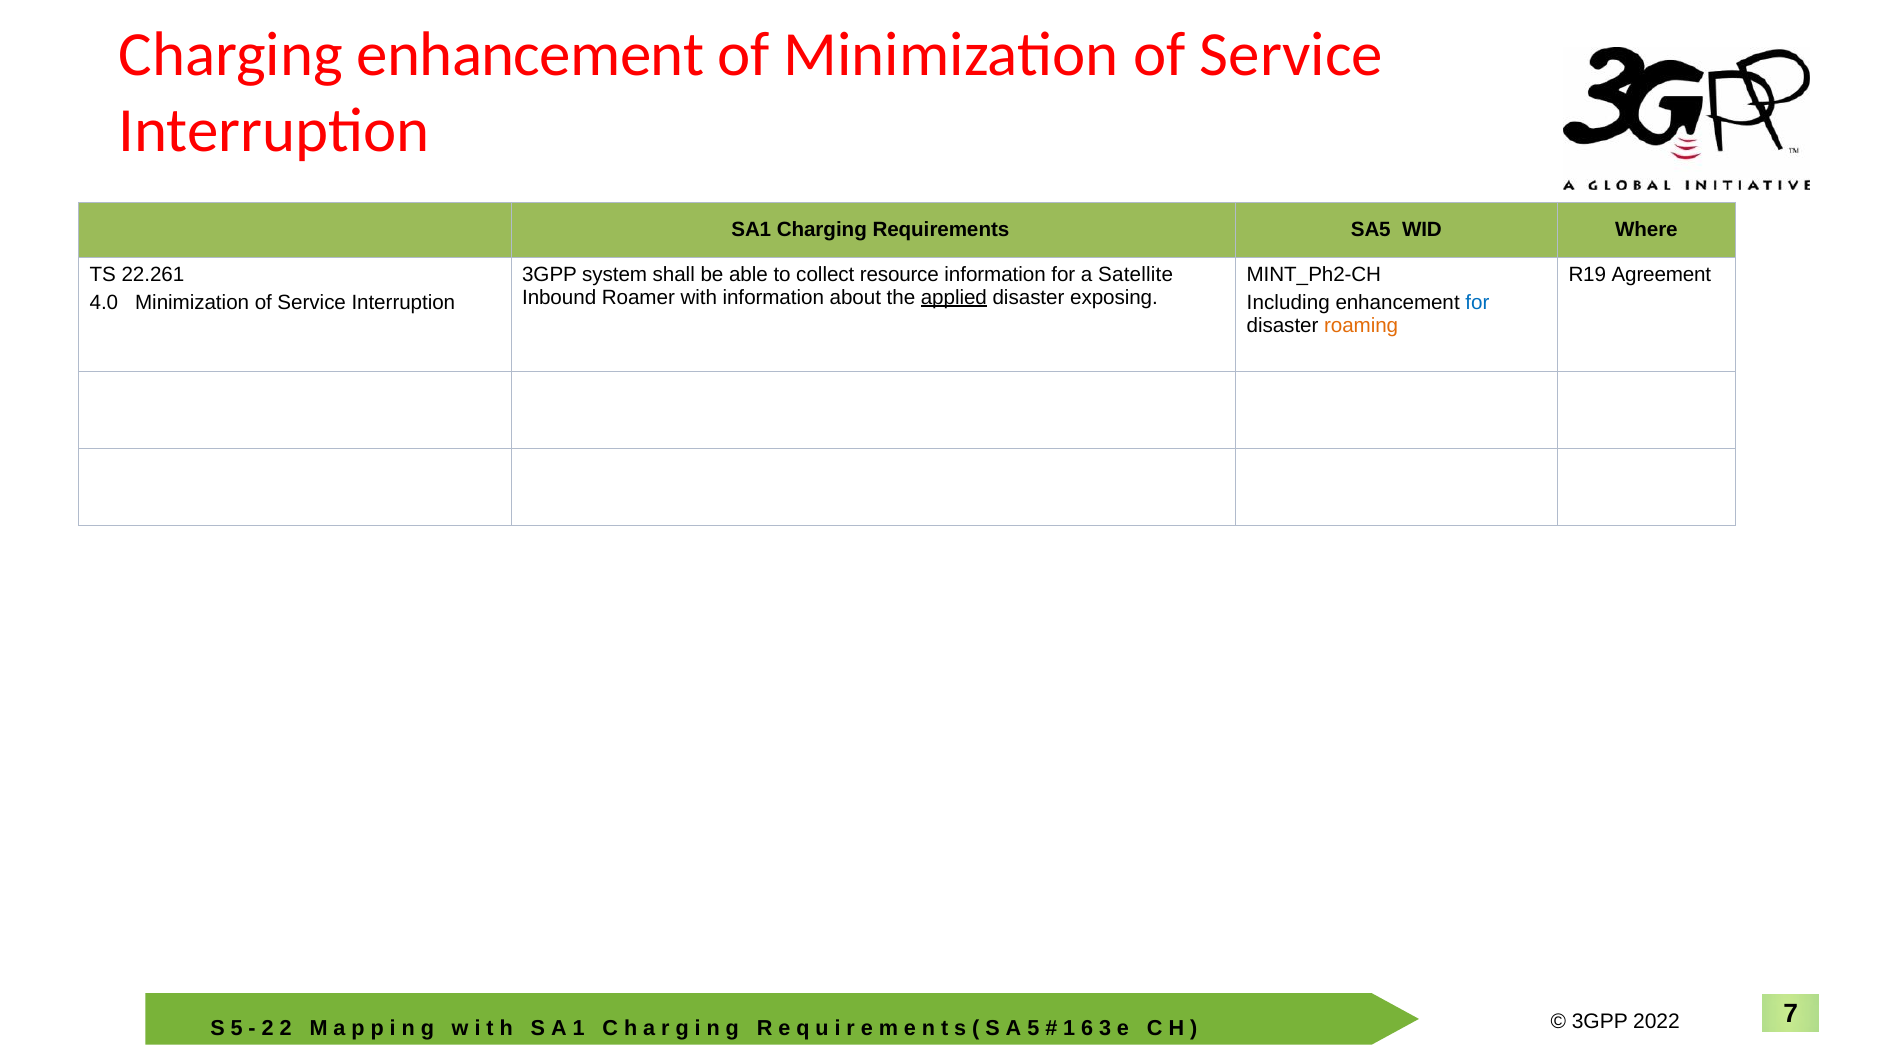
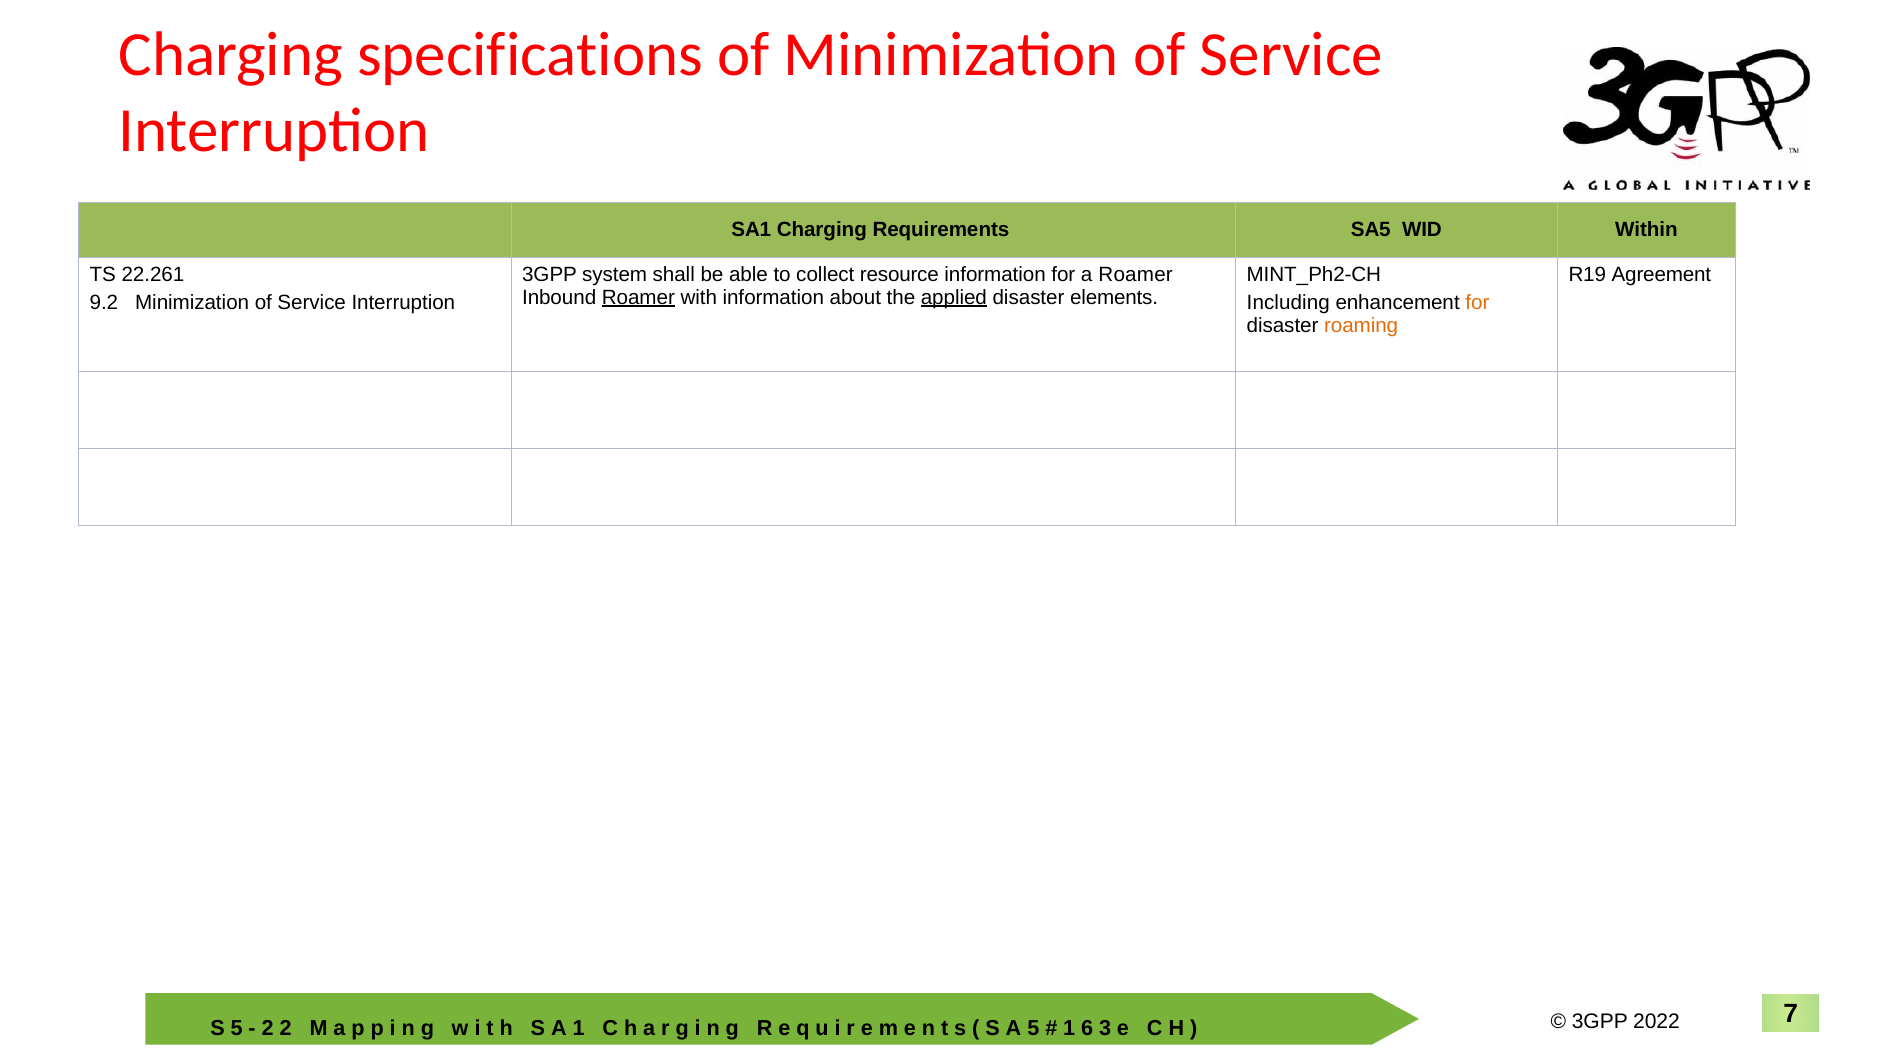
Charging enhancement: enhancement -> specifications (530, 55)
Where: Where -> Within (1646, 230)
a Satellite: Satellite -> Roamer (1136, 274)
Roamer underline: none -> present (638, 297)
exposing: exposing -> elements (1114, 297)
4.0: 4.0 -> 9.2 (104, 303)
for colour: blue -> orange (1477, 303)
